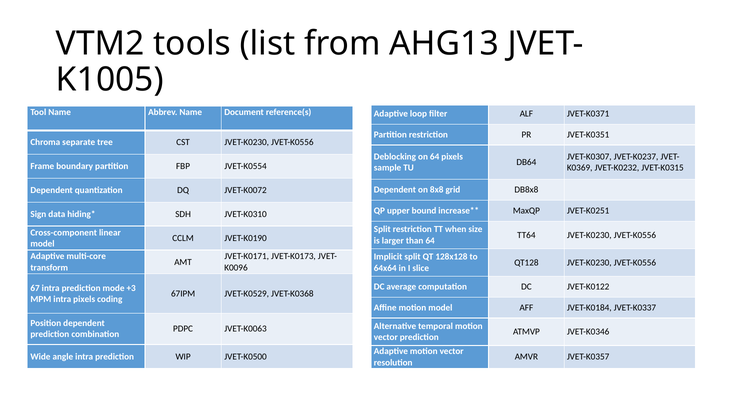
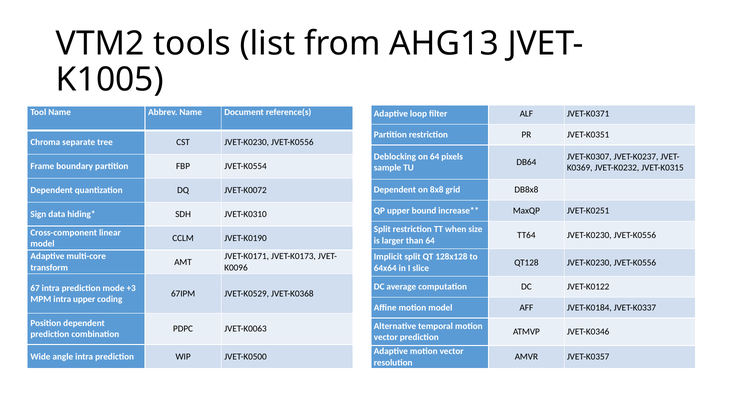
intra pixels: pixels -> upper (84, 299)
